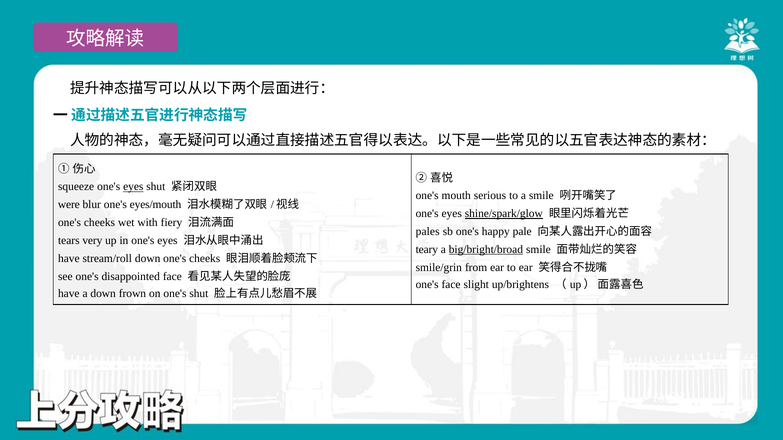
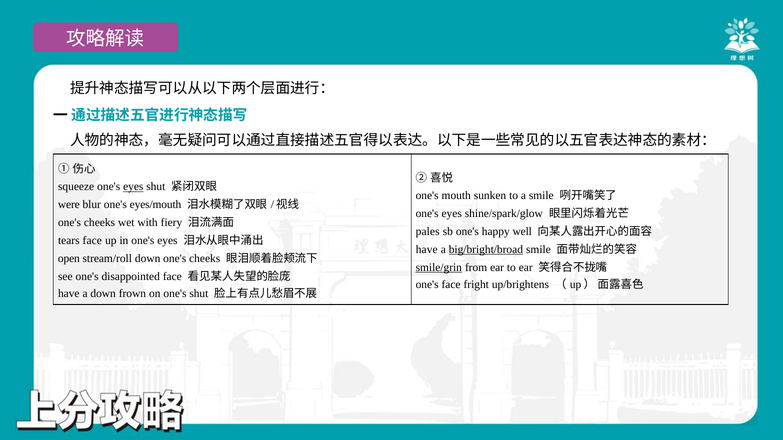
serious: serious -> sunken (490, 196)
shine/spark/glow underline: present -> none (504, 214)
pale: pale -> well (522, 232)
tears very: very -> face (92, 241)
teary: teary -> have (427, 250)
have: have -> open (69, 259)
smile/grin underline: none -> present (439, 268)
slight: slight -> fright (476, 285)
